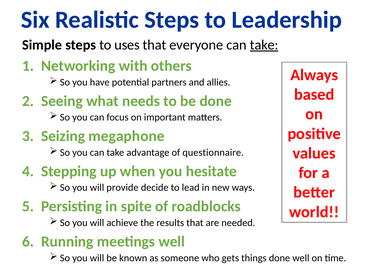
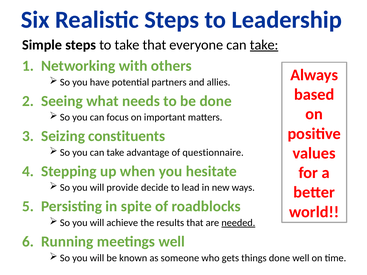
to uses: uses -> take (127, 45)
megaphone: megaphone -> constituents (127, 136)
needed underline: none -> present (238, 223)
